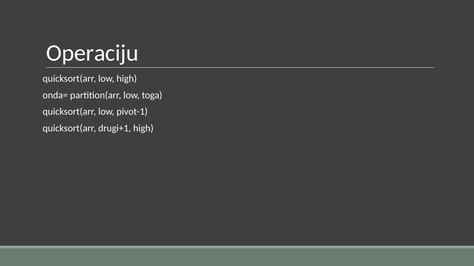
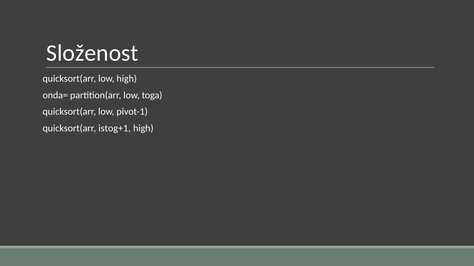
Operaciju: Operaciju -> Složenost (92, 53)
drugi+1: drugi+1 -> istog+1 (115, 129)
